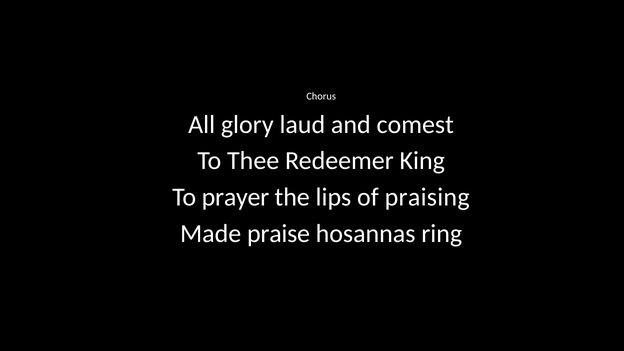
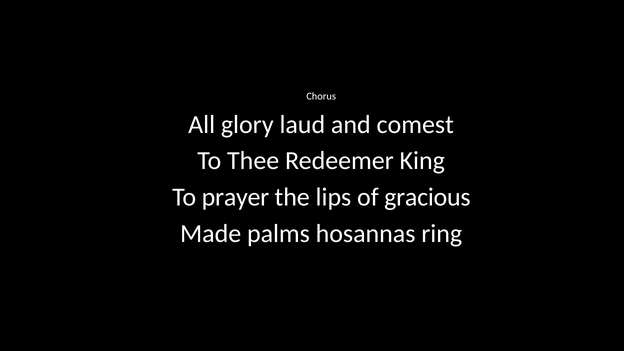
praising: praising -> gracious (427, 197)
praise: praise -> palms (278, 234)
